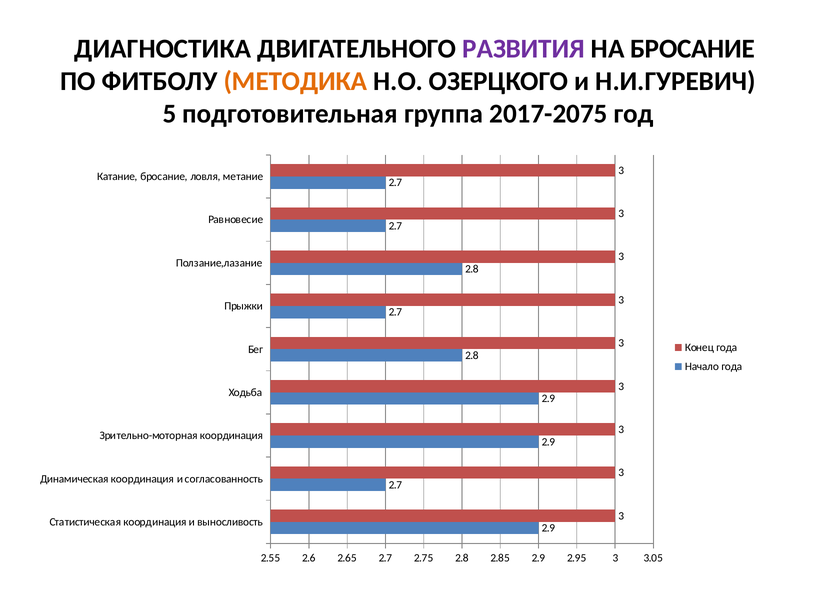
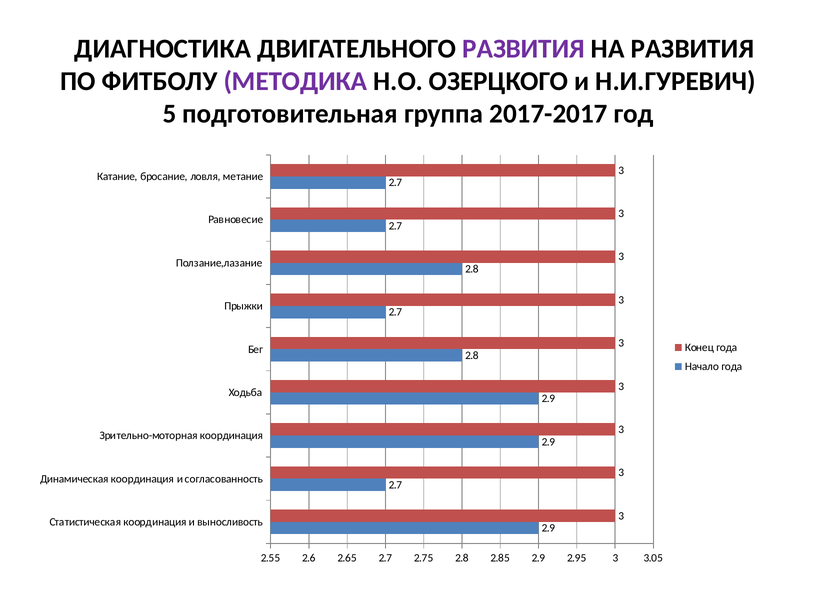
НА БРОСАНИЕ: БРОСАНИЕ -> РАЗВИТИЯ (692, 49)
МЕТОДИКА colour: orange -> purple (295, 81)
2017-2075: 2017-2075 -> 2017-2017 (548, 114)
